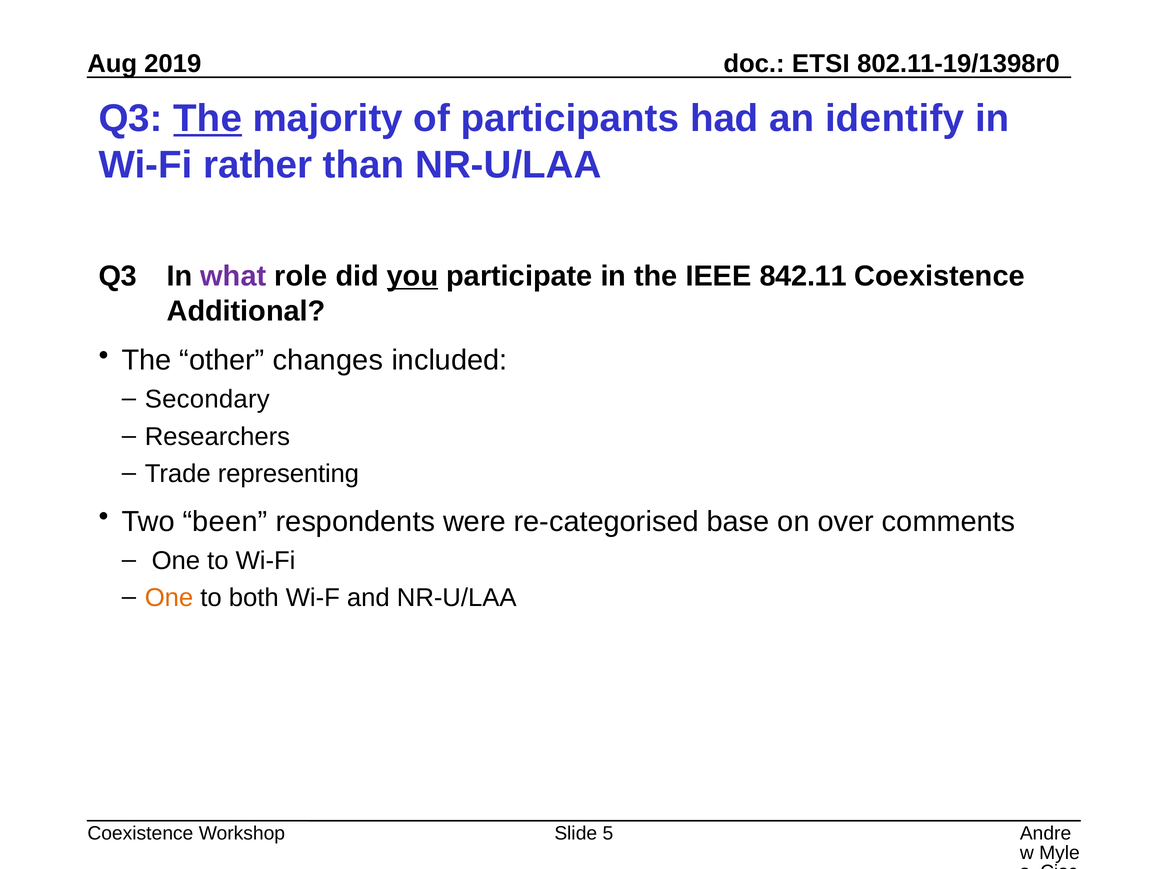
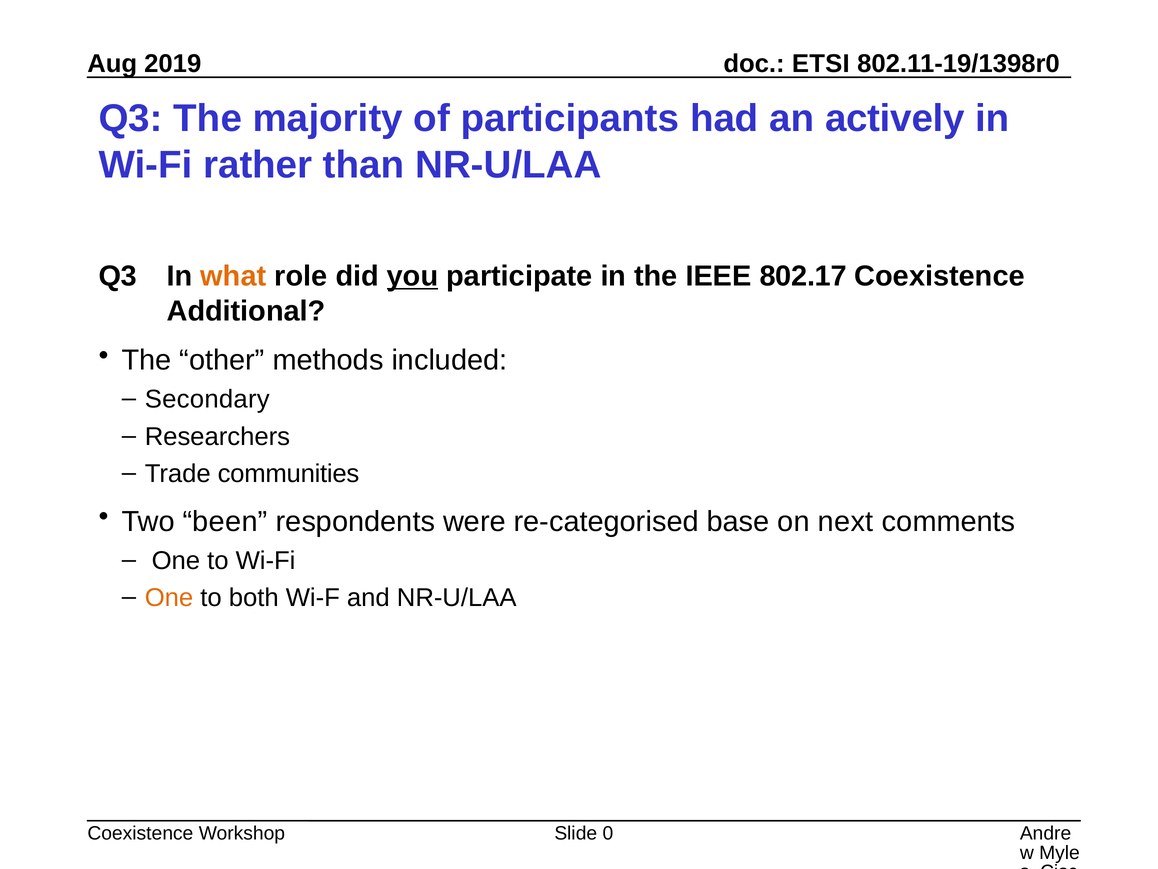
The underline: present -> none (208, 119)
identify: identify -> actively (895, 119)
what colour: purple -> orange (233, 276)
842.11: 842.11 -> 802.17 (803, 276)
changes: changes -> methods (328, 360)
representing: representing -> communities (288, 474)
over: over -> next (846, 521)
5: 5 -> 0 (608, 833)
